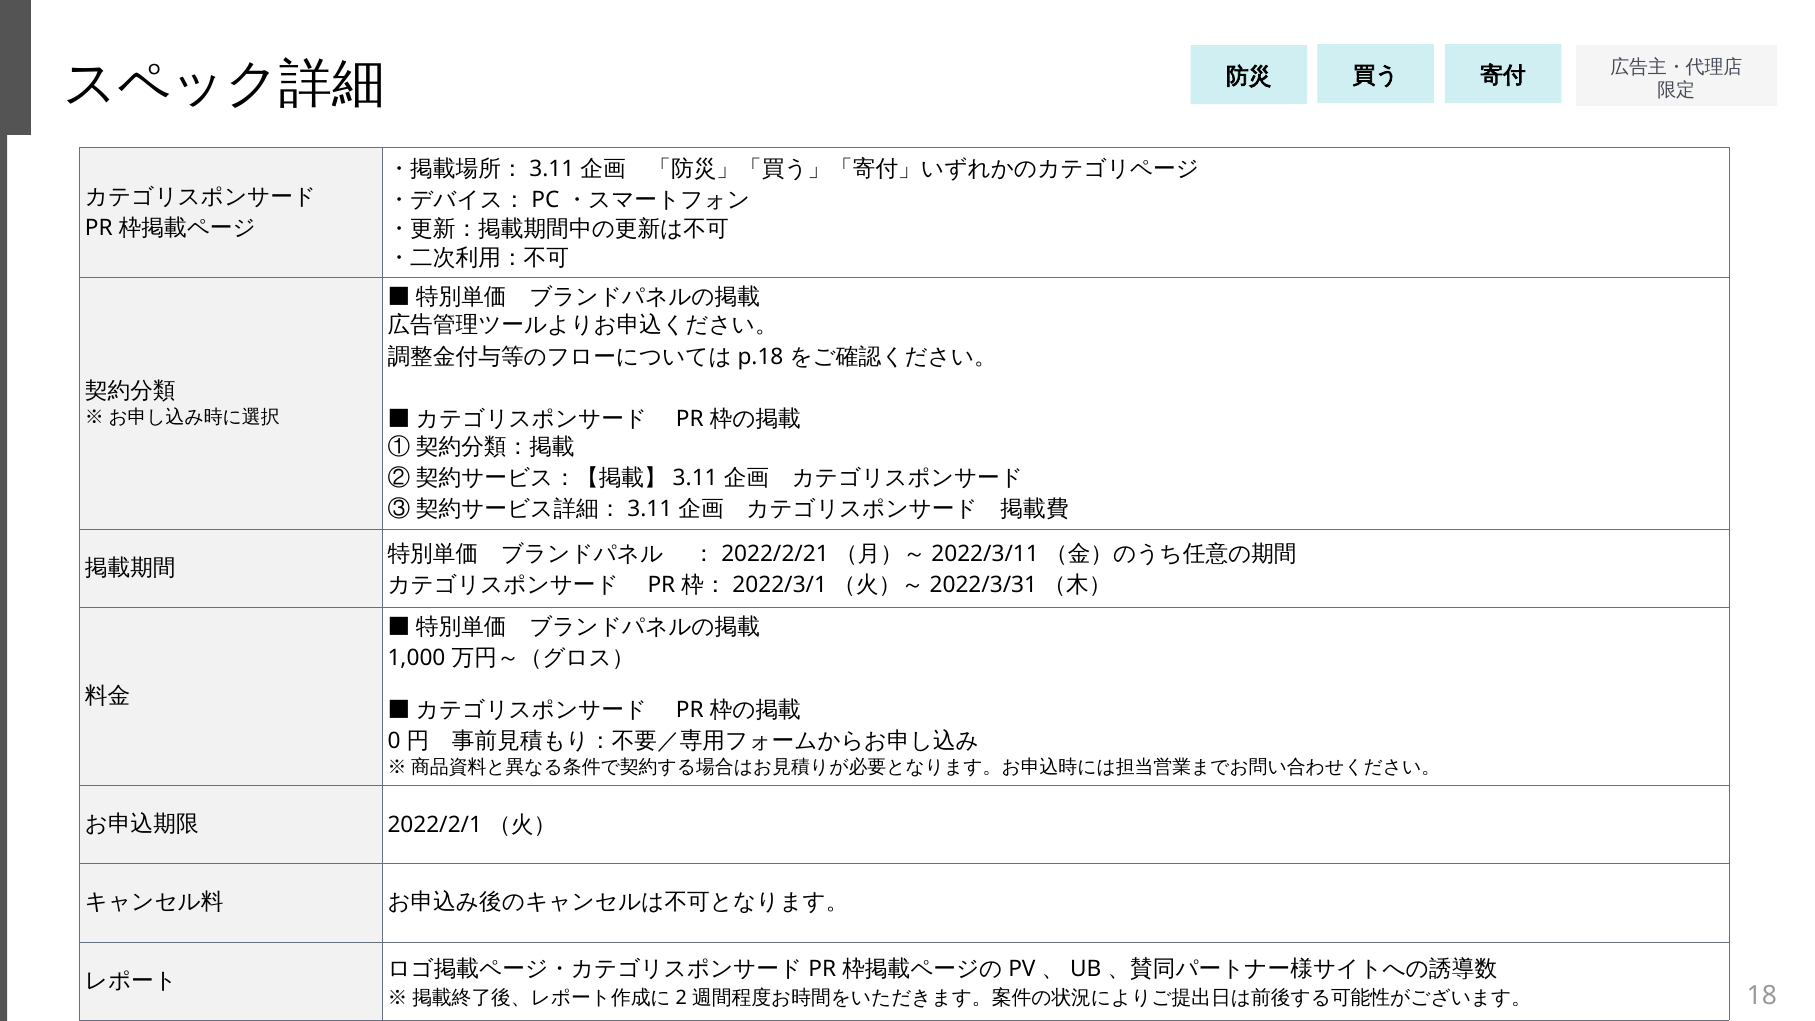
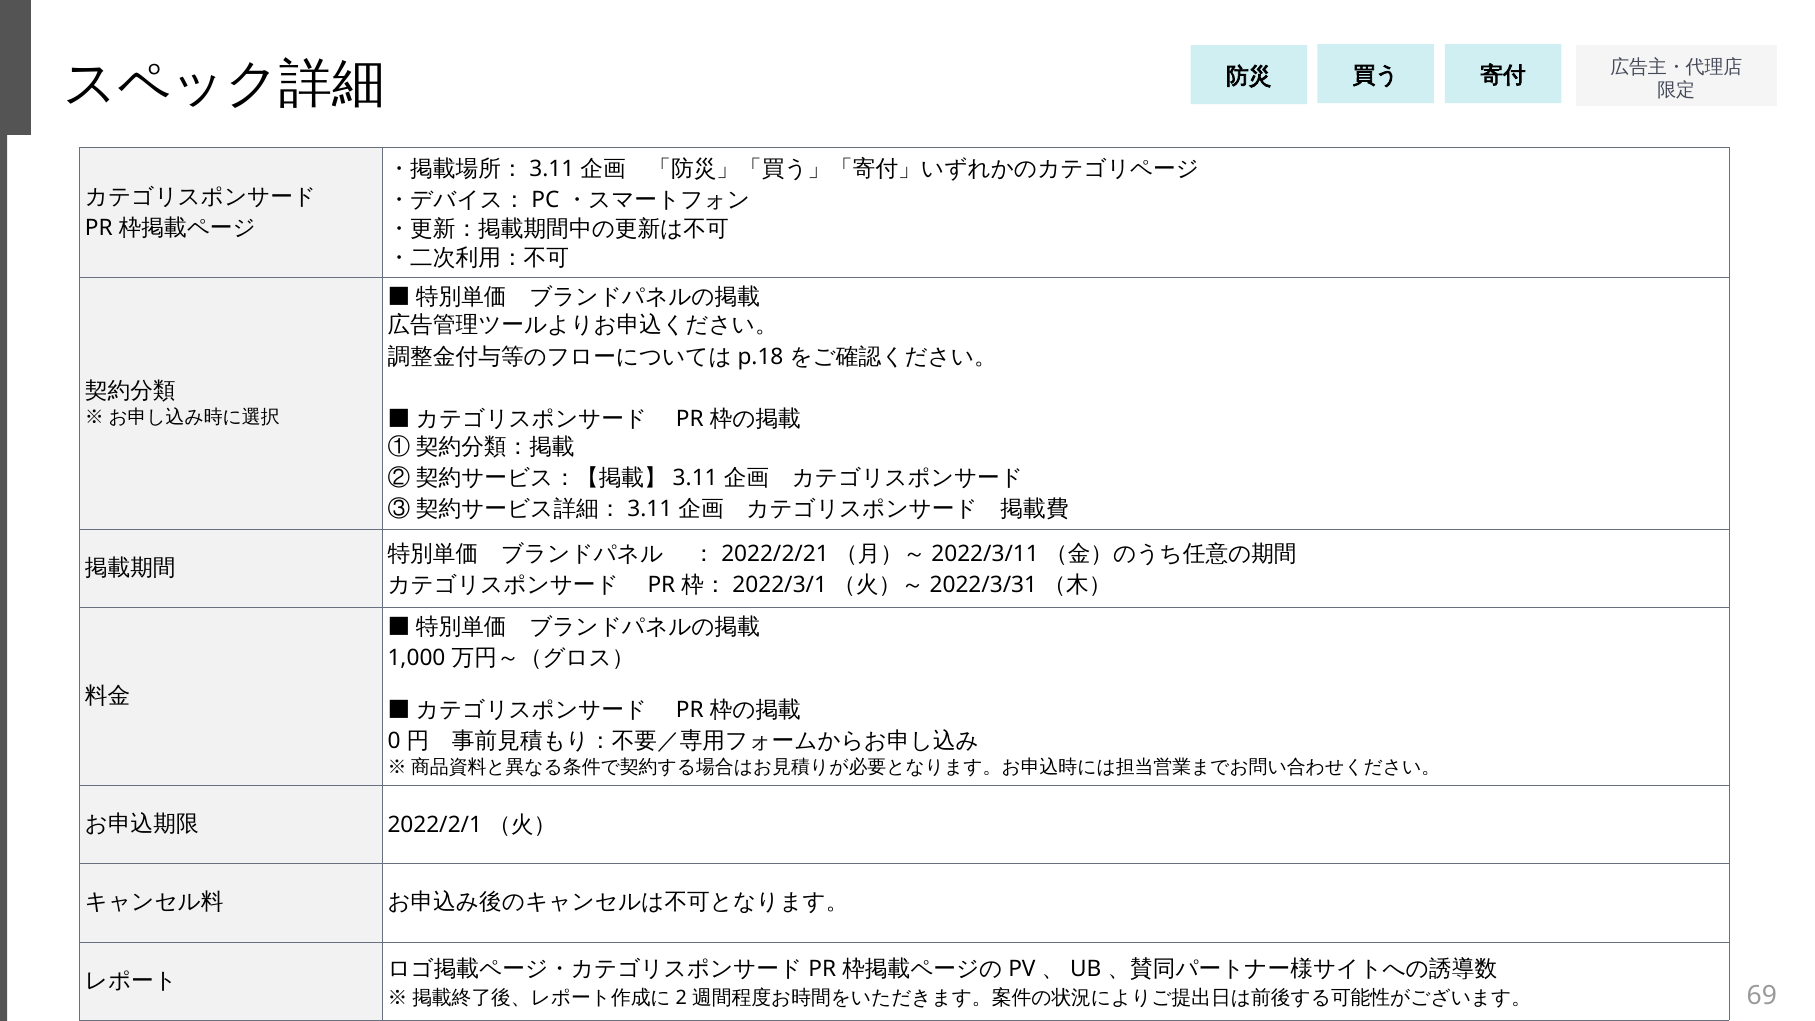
18: 18 -> 69 (1762, 996)
